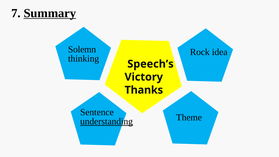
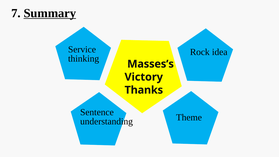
Solemn: Solemn -> Service (82, 49)
Speech’s: Speech’s -> Masses’s (151, 64)
understanding underline: present -> none (107, 121)
